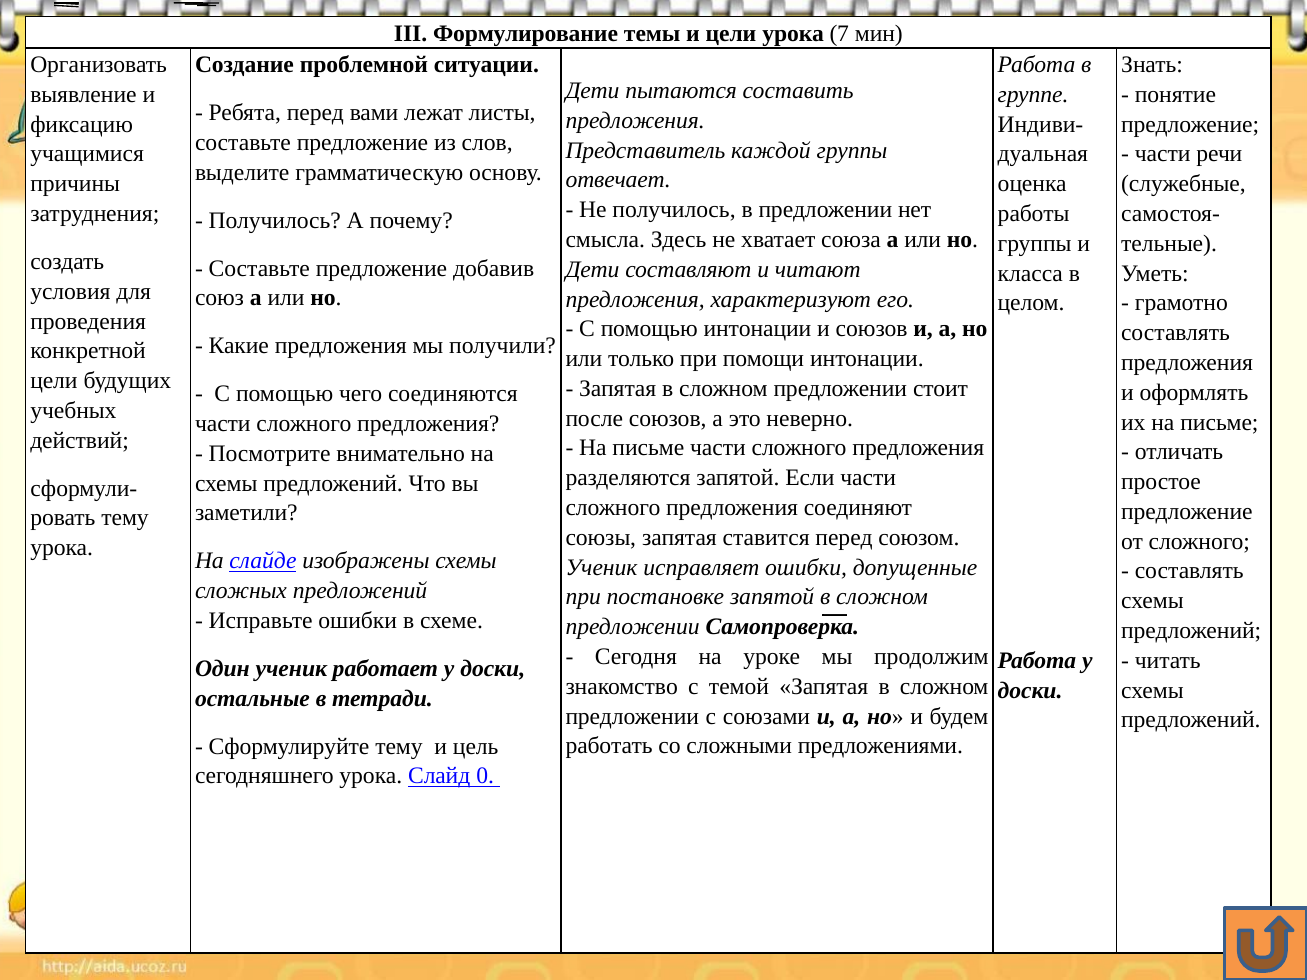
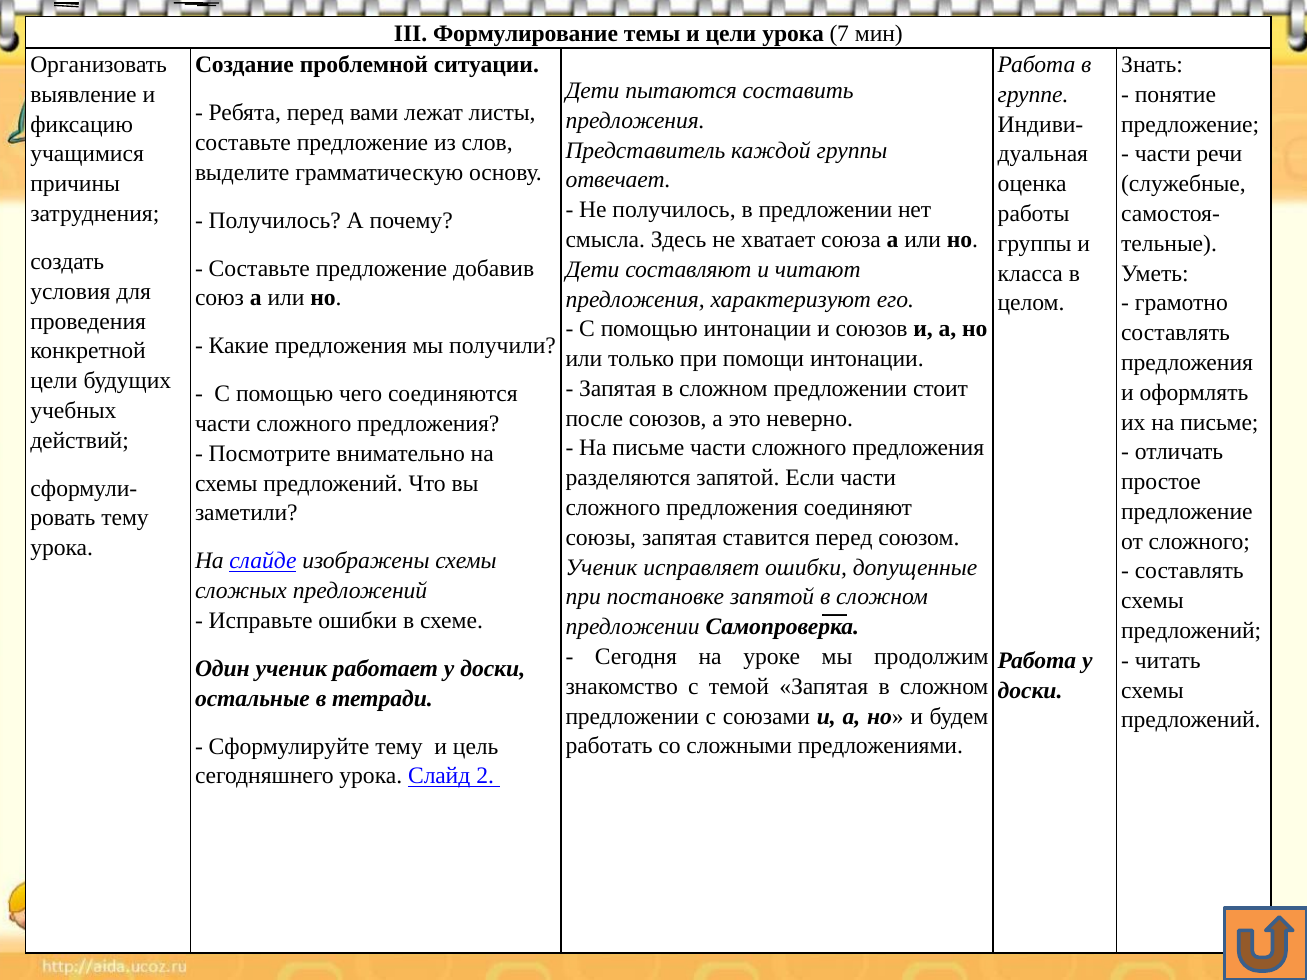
0: 0 -> 2 (485, 776)
